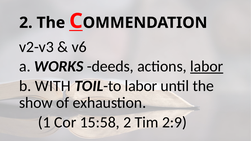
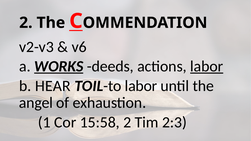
WORKS underline: none -> present (59, 66)
WITH: WITH -> HEAR (53, 86)
show: show -> angel (36, 103)
2:9: 2:9 -> 2:3 (174, 123)
